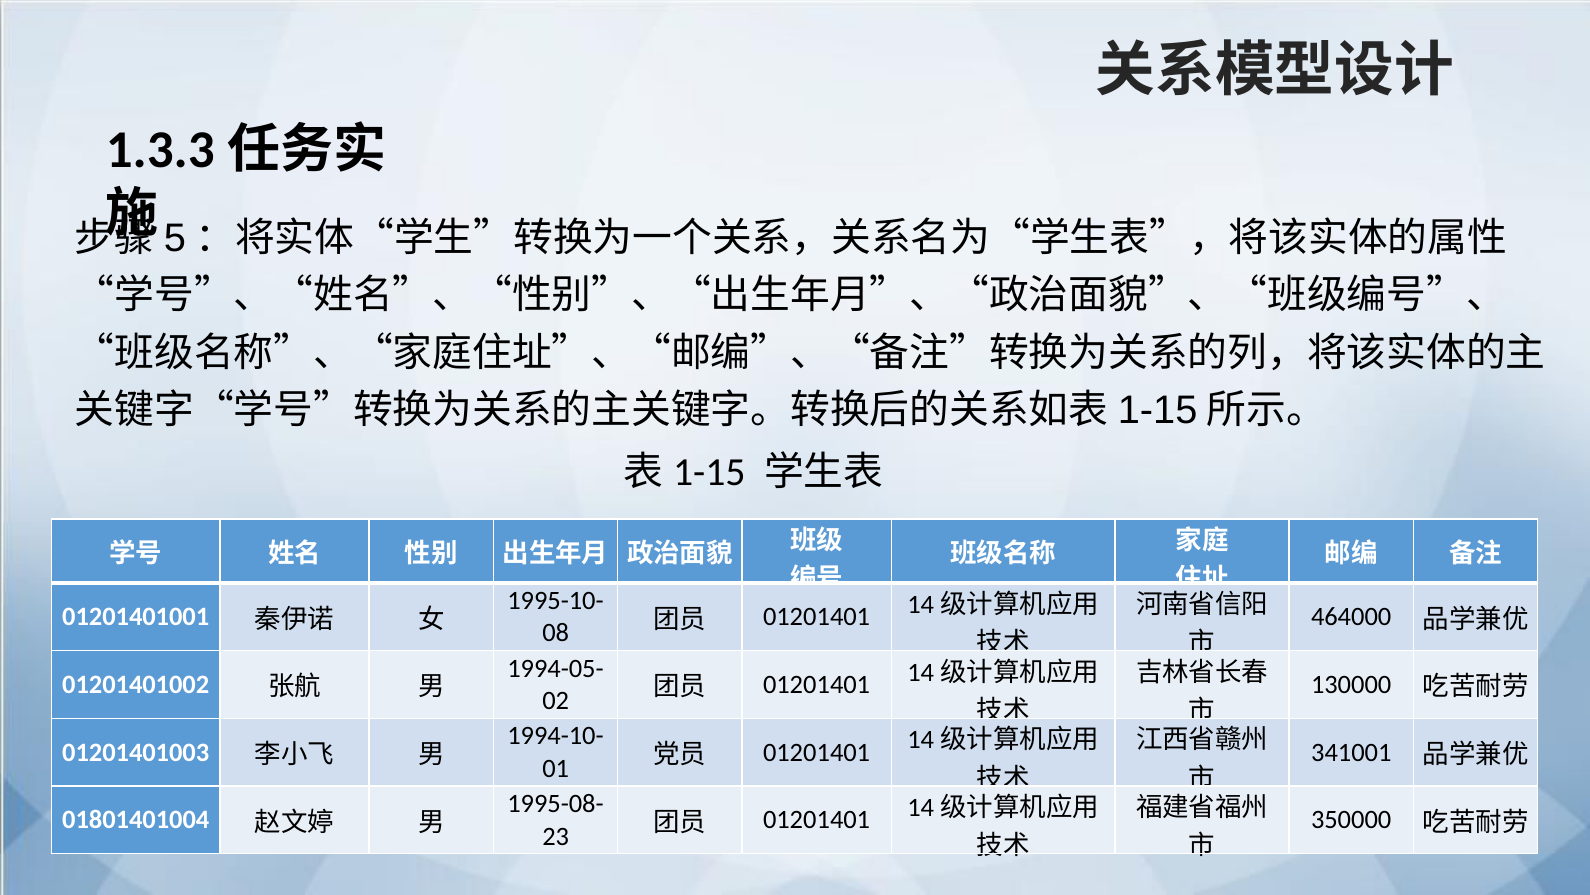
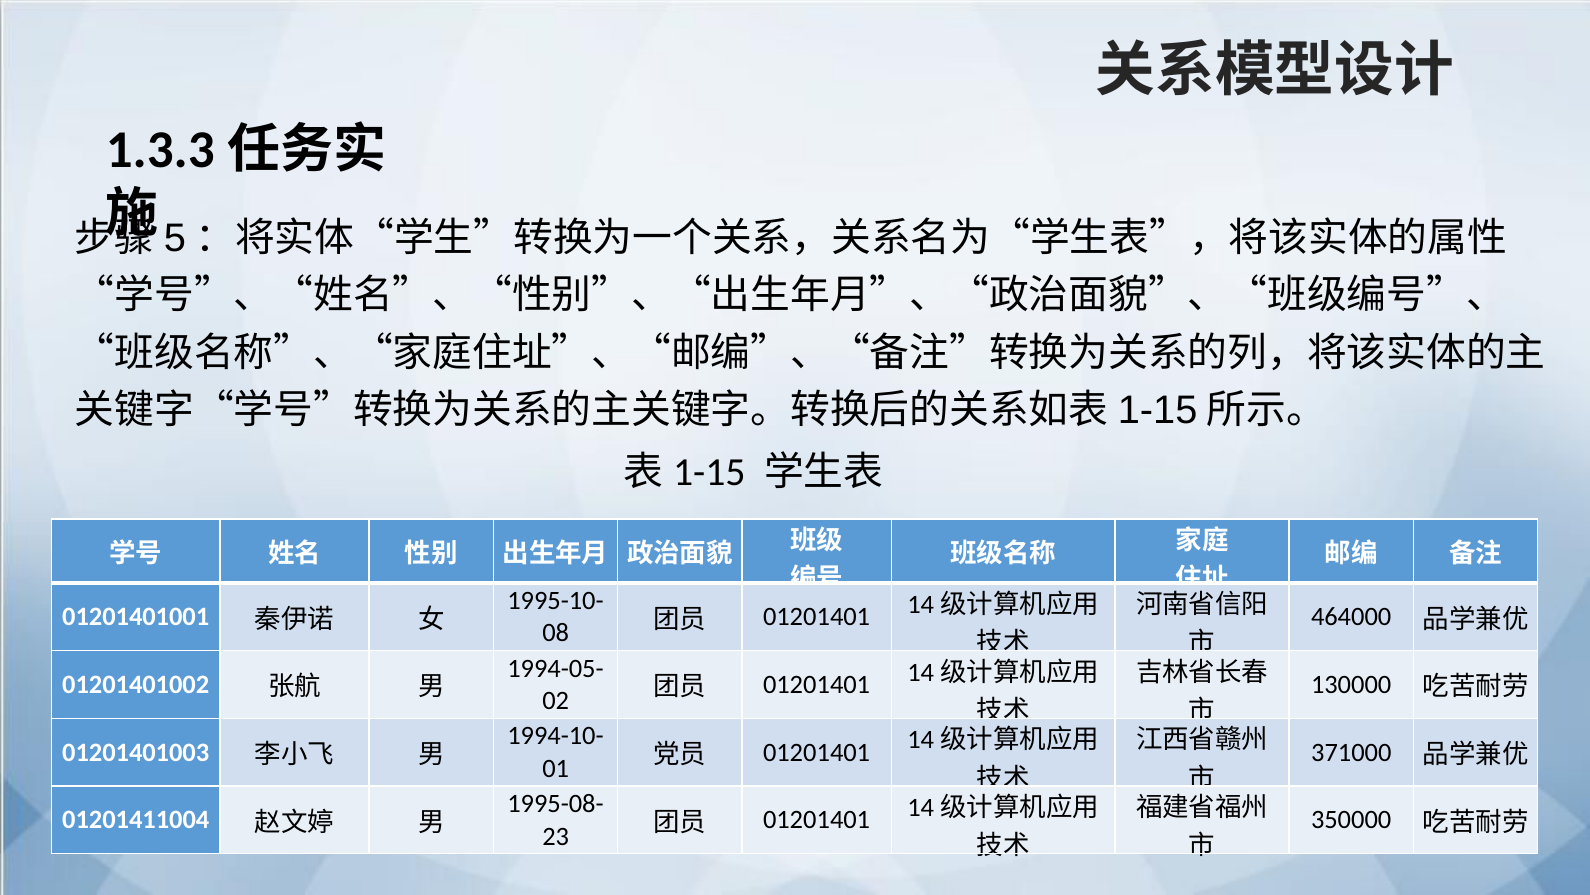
341001: 341001 -> 371000 (1351, 752)
01801401004: 01801401004 -> 01201411004 (136, 820)
